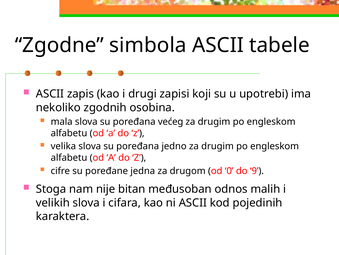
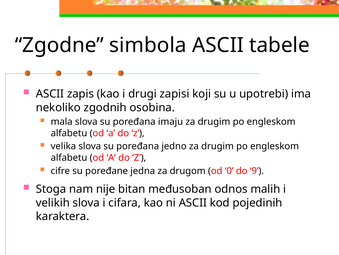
većeg: većeg -> imaju (170, 121)
